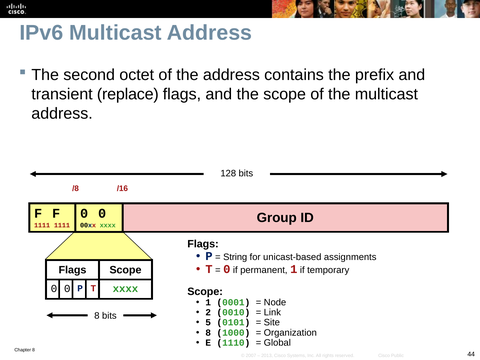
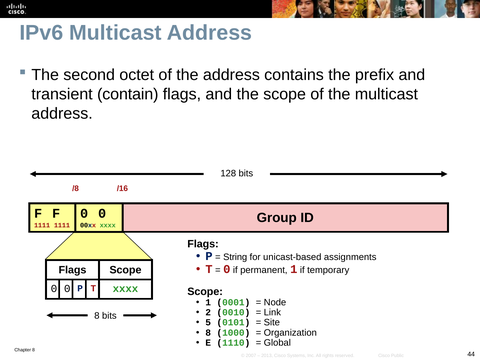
replace: replace -> contain (128, 94)
